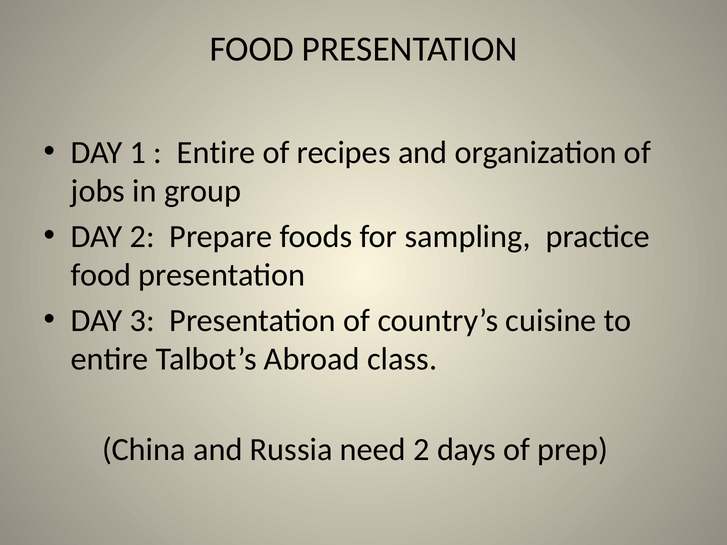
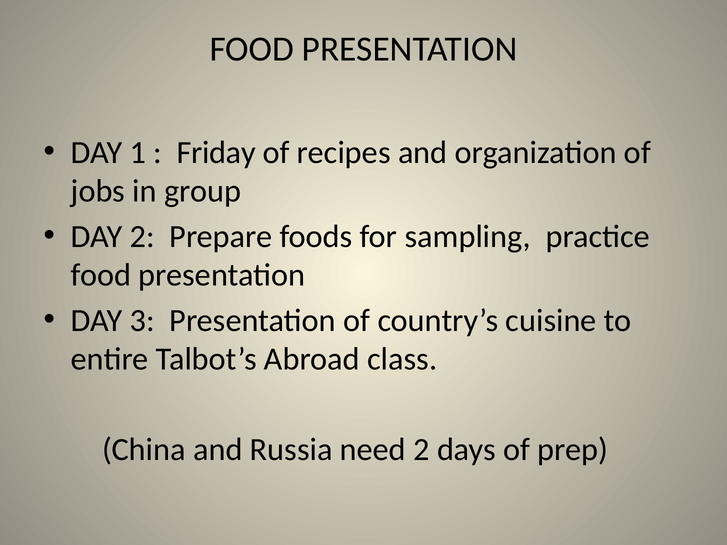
Entire: Entire -> Friday (216, 153)
